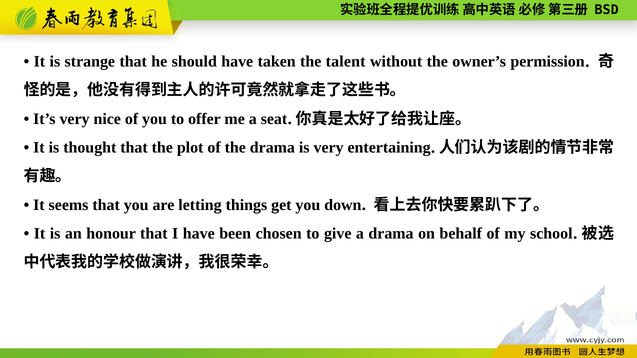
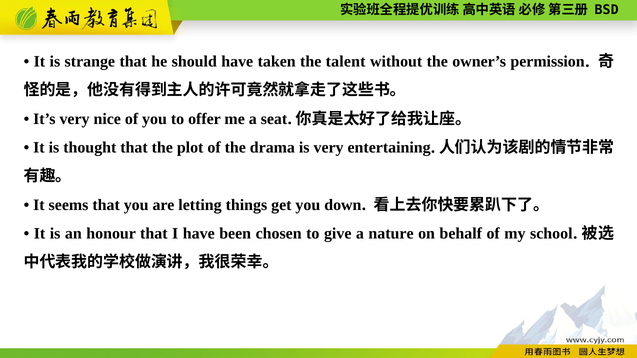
a drama: drama -> nature (391, 234)
